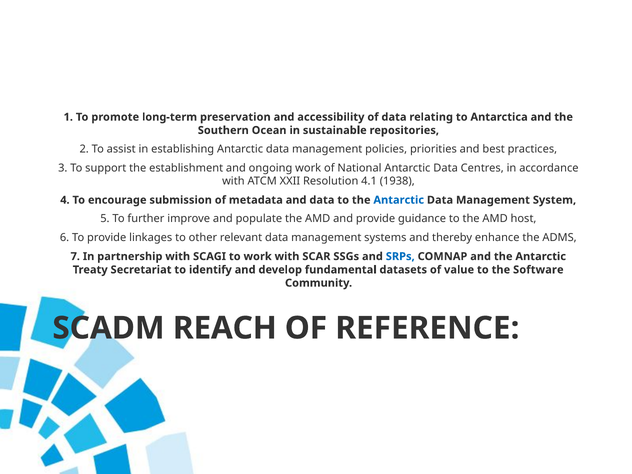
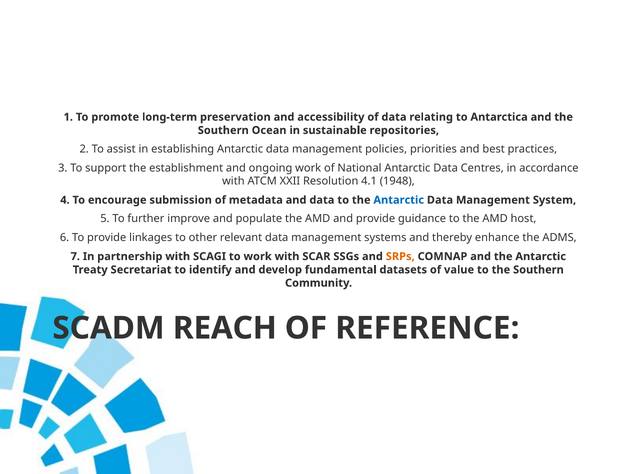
1938: 1938 -> 1948 (397, 181)
SRPs colour: blue -> orange (400, 256)
to the Software: Software -> Southern (538, 270)
